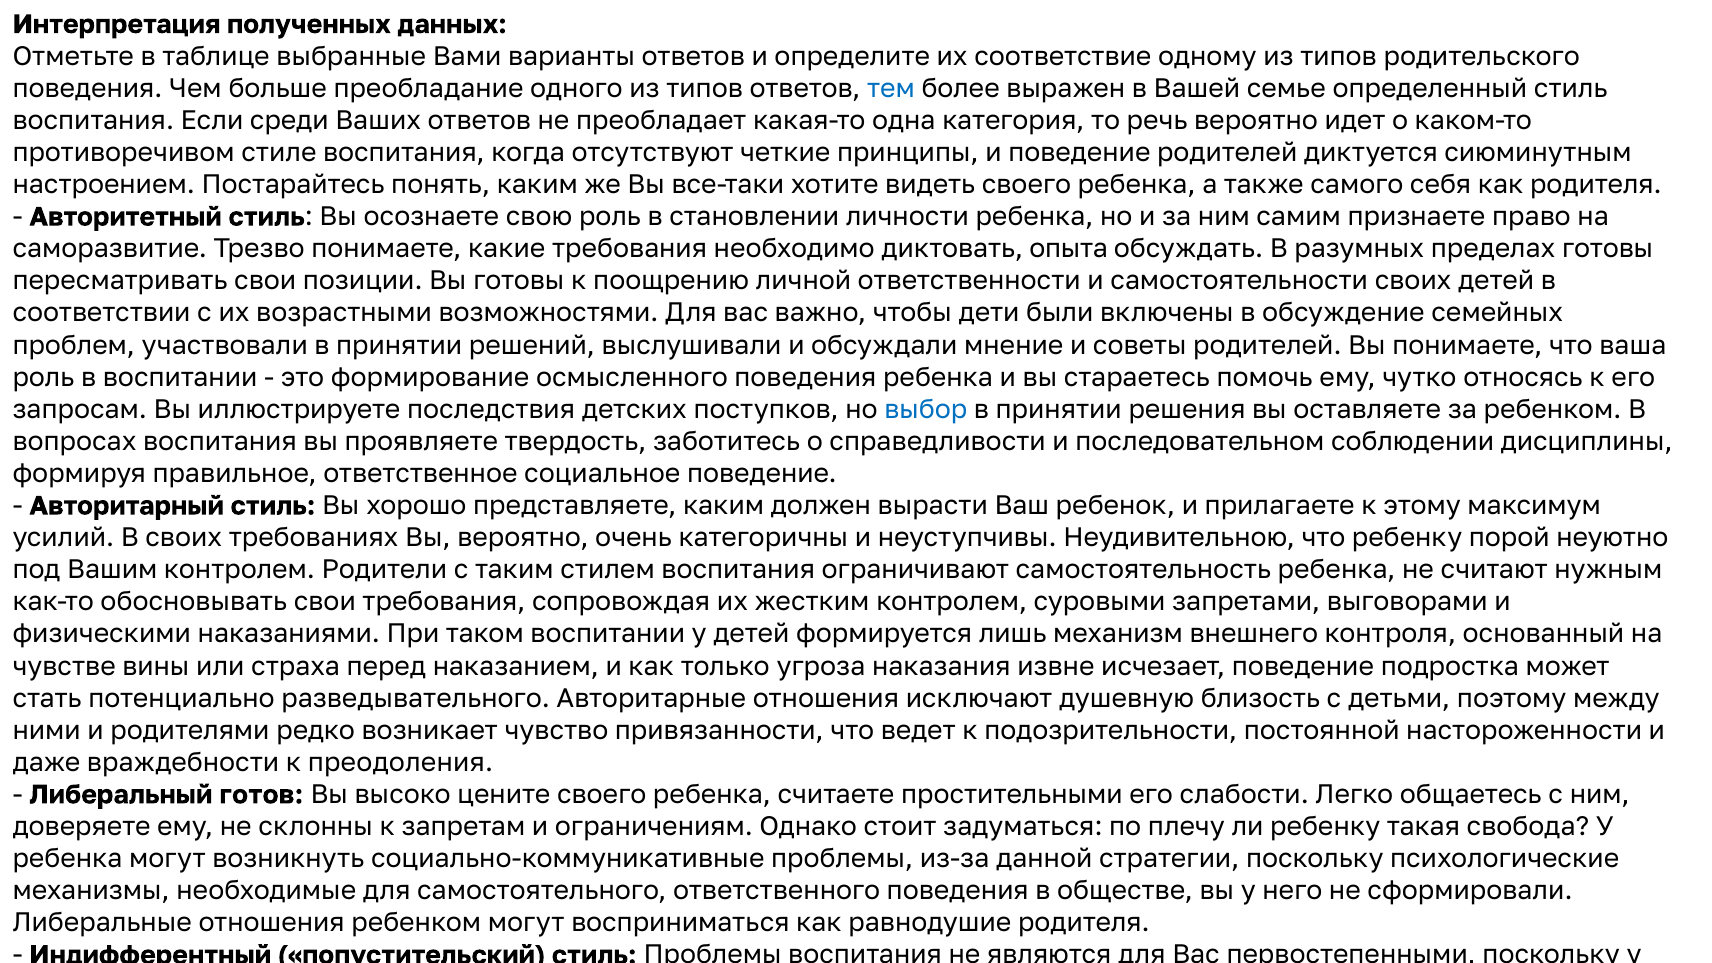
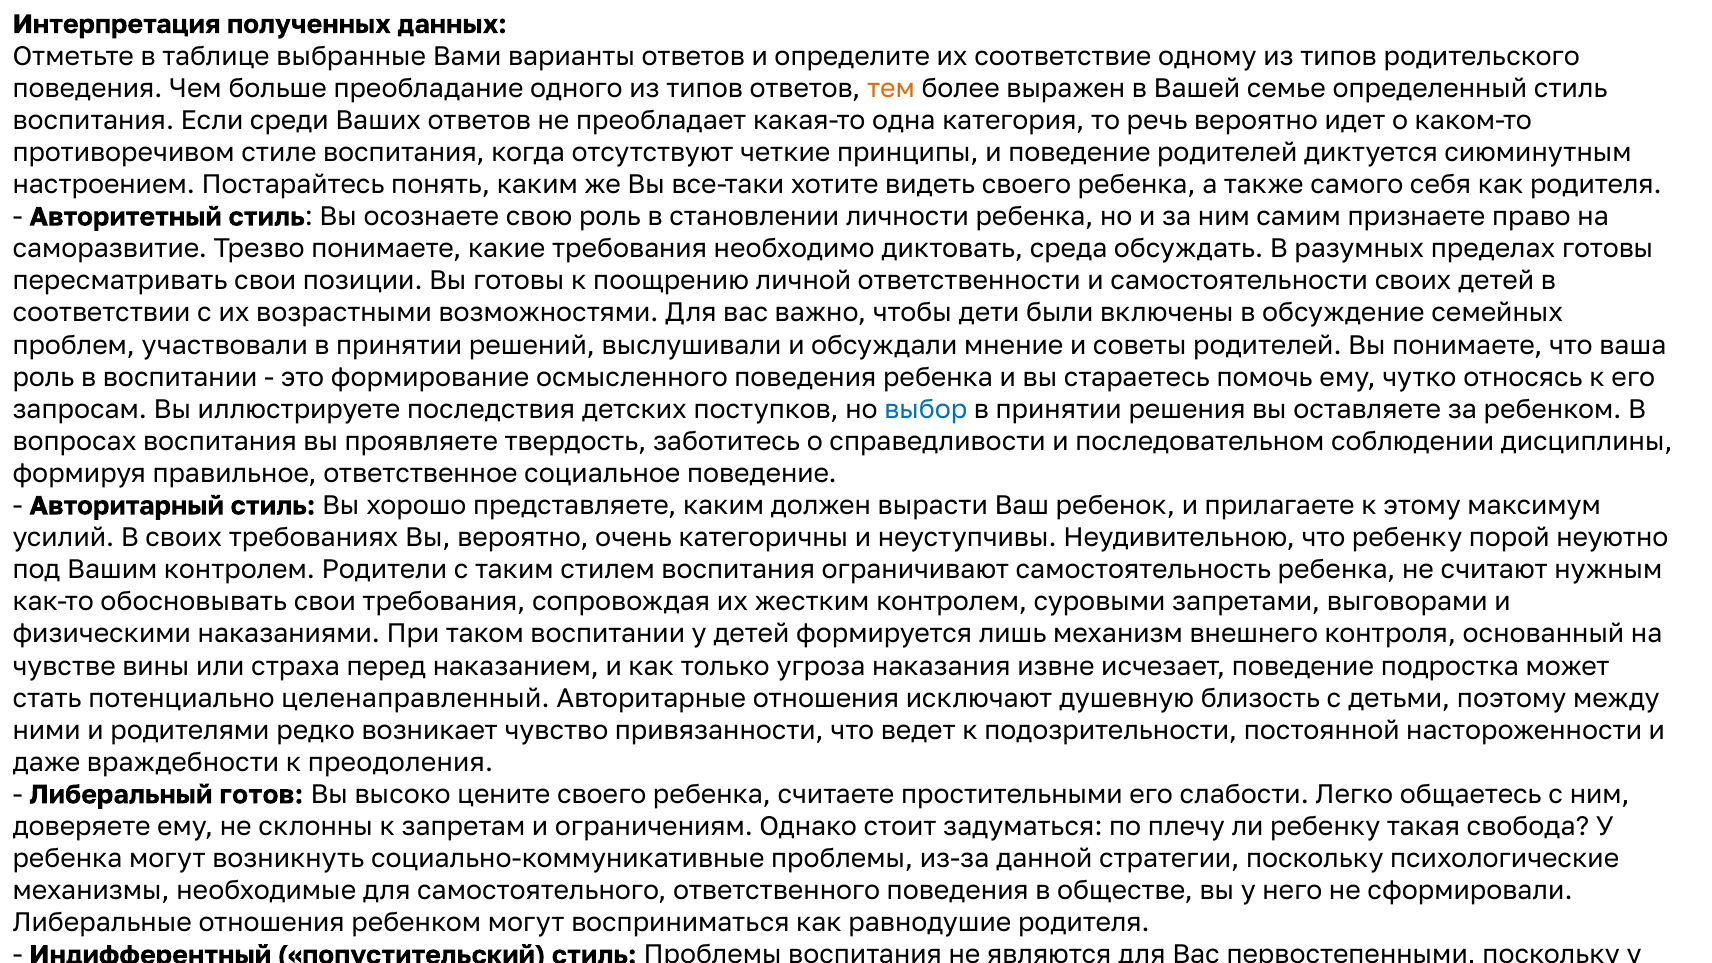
тем colour: blue -> orange (891, 88)
опыта: опыта -> среда (1069, 249)
разведывательного: разведывательного -> целенаправленный (416, 698)
